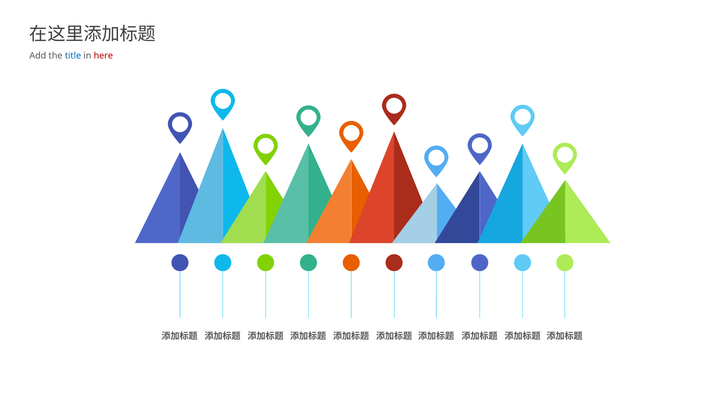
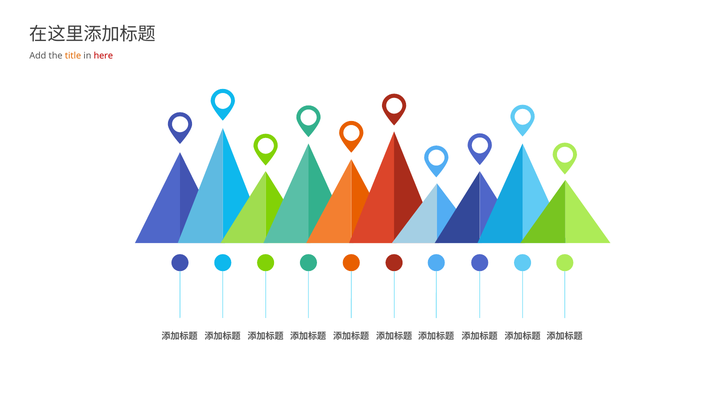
title colour: blue -> orange (73, 56)
